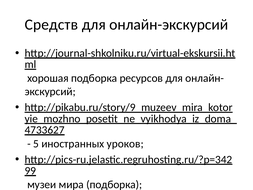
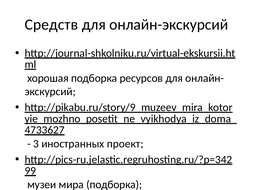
5: 5 -> 3 (36, 144)
уроков: уроков -> проект (125, 144)
